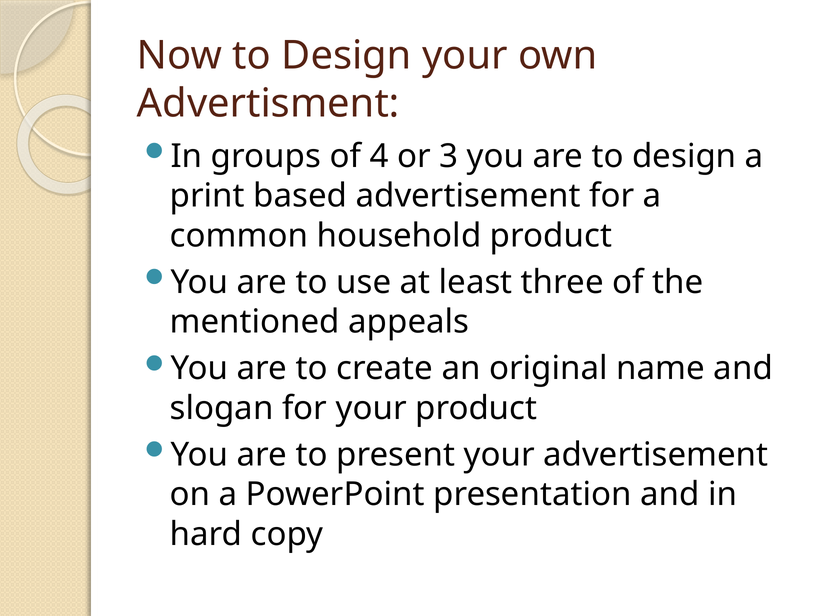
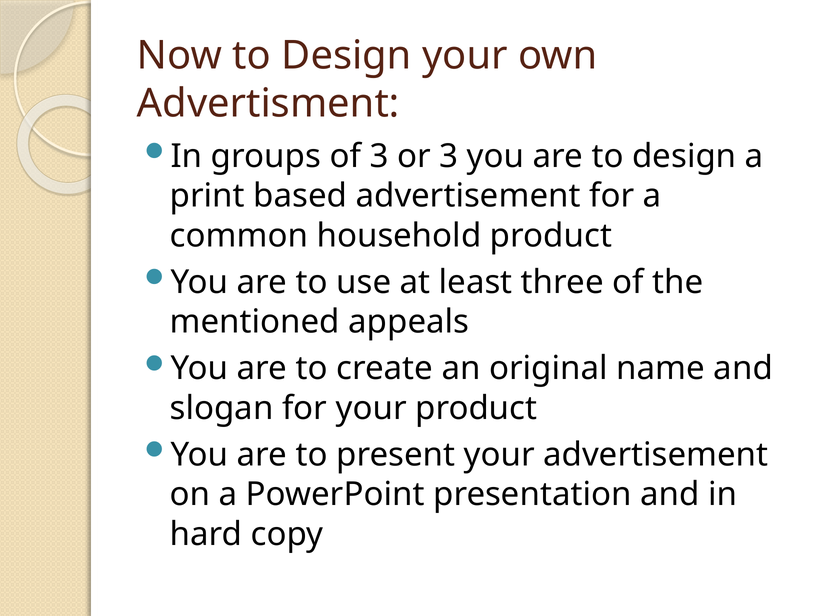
of 4: 4 -> 3 (379, 156)
